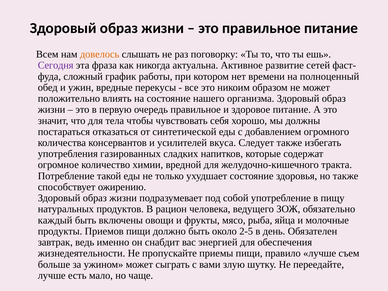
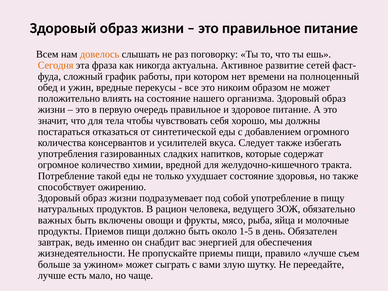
Сегодня colour: purple -> orange (56, 65)
каждый: каждый -> важных (55, 220)
2-5: 2-5 -> 1-5 (246, 231)
